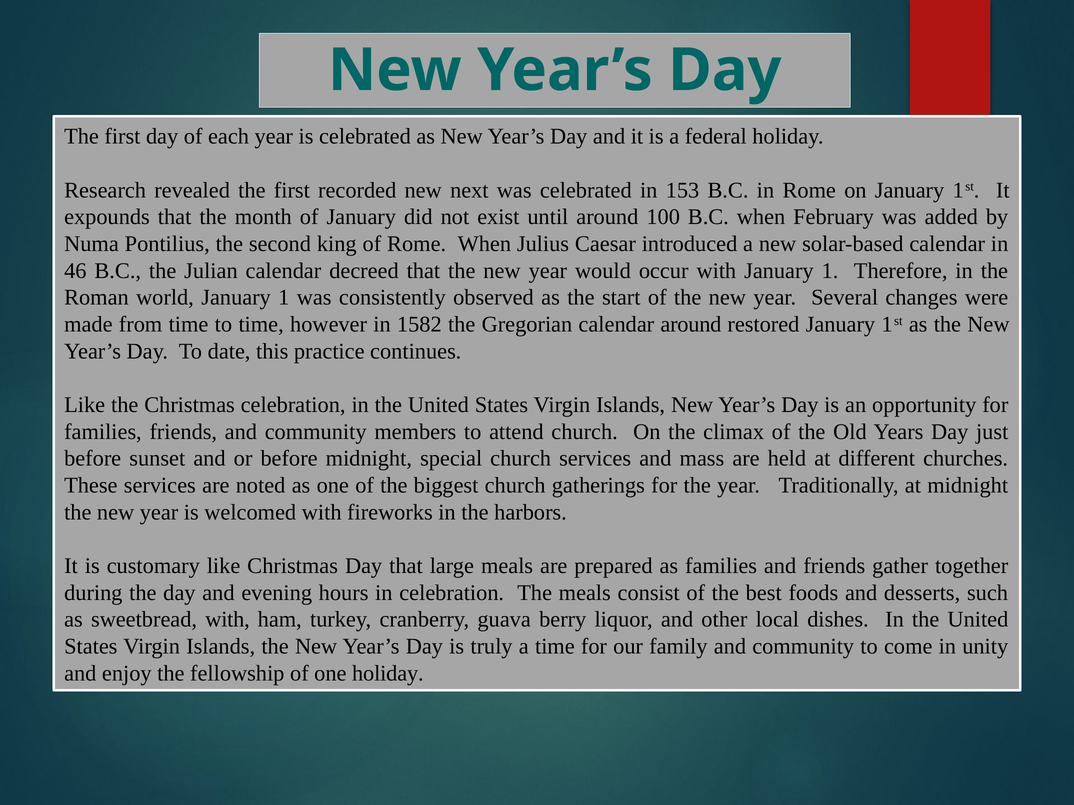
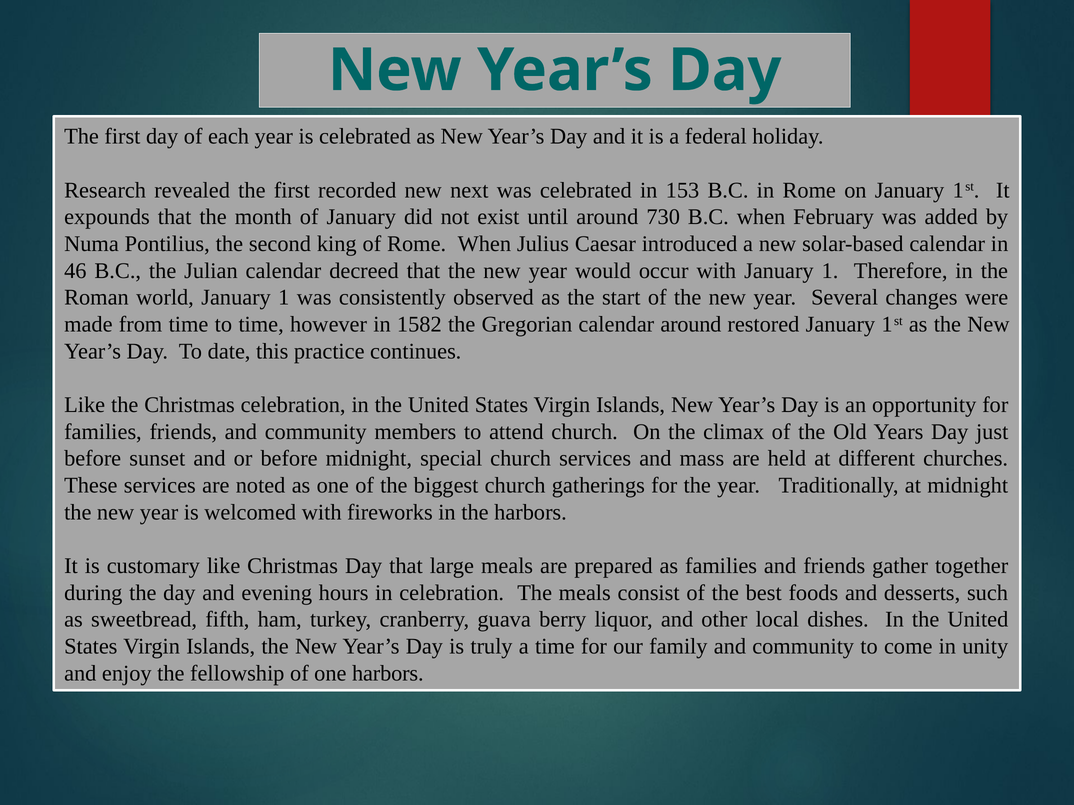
100: 100 -> 730 (663, 217)
sweetbread with: with -> fifth (227, 620)
one holiday: holiday -> harbors (388, 674)
